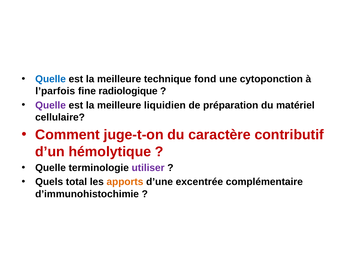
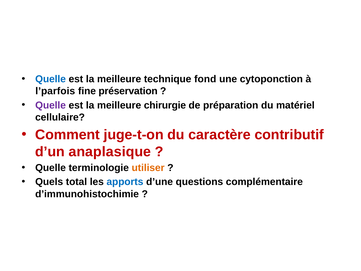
radiologique: radiologique -> préservation (128, 91)
liquidien: liquidien -> chirurgie (165, 105)
hémolytique: hémolytique -> anaplasique (110, 152)
utiliser colour: purple -> orange (148, 168)
apports colour: orange -> blue (125, 182)
excentrée: excentrée -> questions (199, 182)
